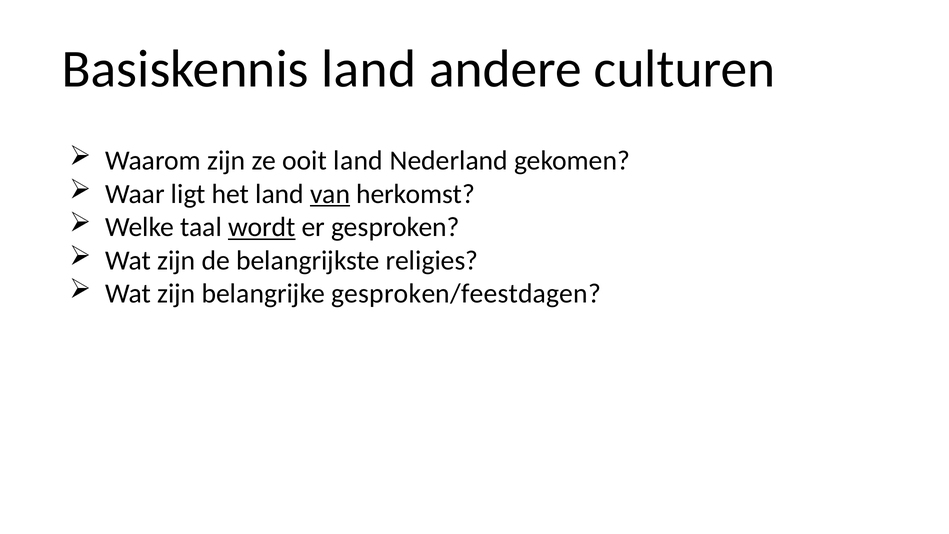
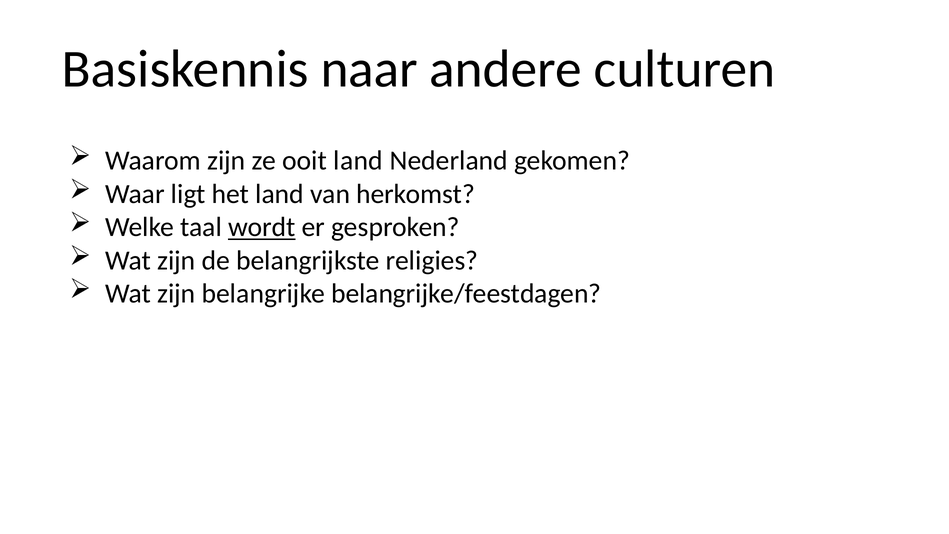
Basiskennis land: land -> naar (369, 69)
van underline: present -> none (330, 194)
gesproken/feestdagen: gesproken/feestdagen -> belangrijke/feestdagen (466, 294)
